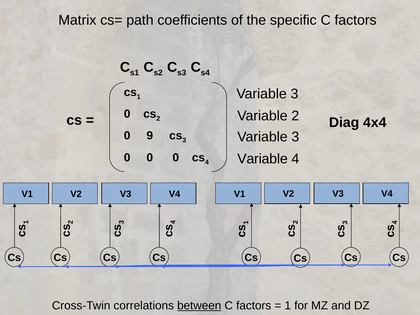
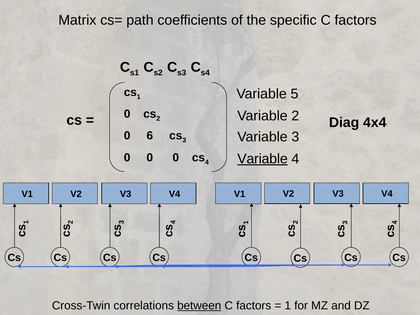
3: 3 -> 5 (295, 94)
9: 9 -> 6 (150, 136)
Variable underline: none -> present (263, 159)
